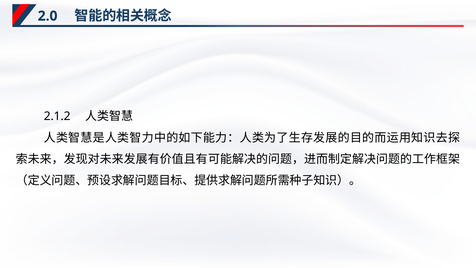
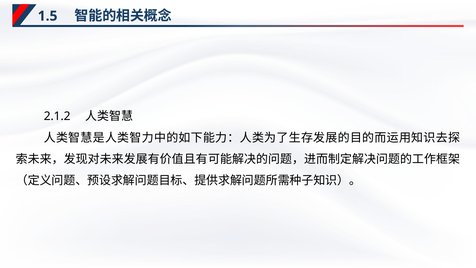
2.0: 2.0 -> 1.5 (48, 16)
